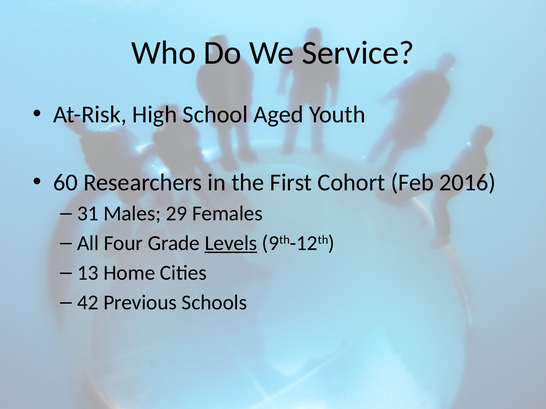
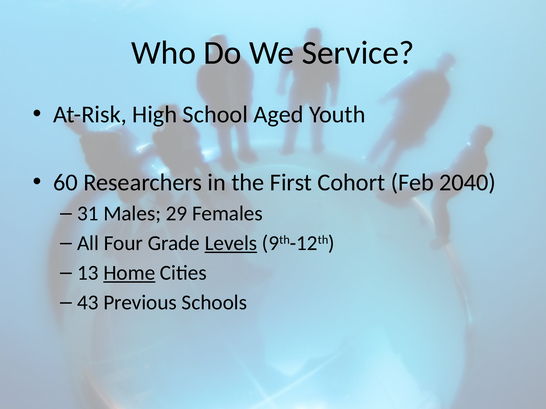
2016: 2016 -> 2040 (468, 183)
Home underline: none -> present (129, 273)
42: 42 -> 43 (88, 303)
